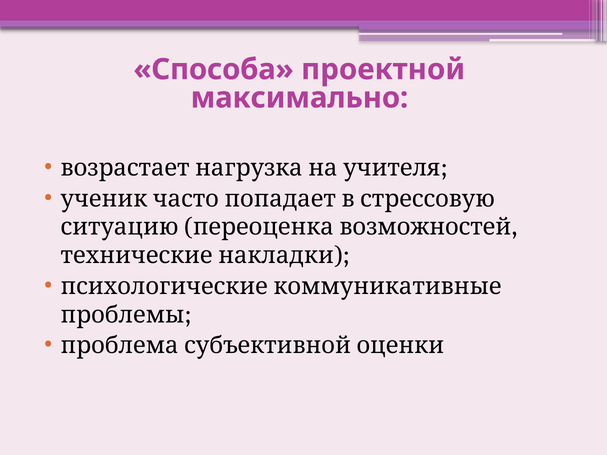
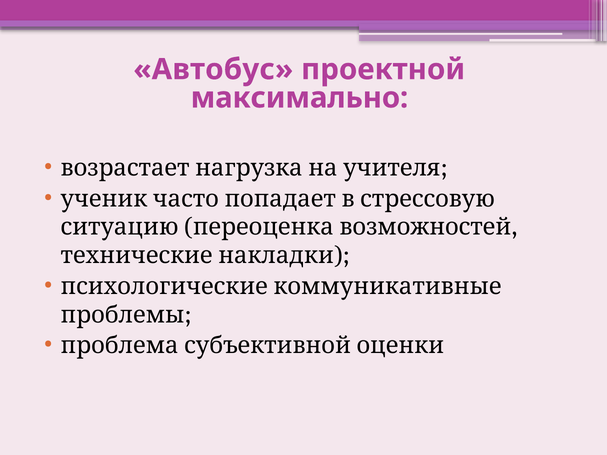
Способа: Способа -> Автобус (213, 70)
